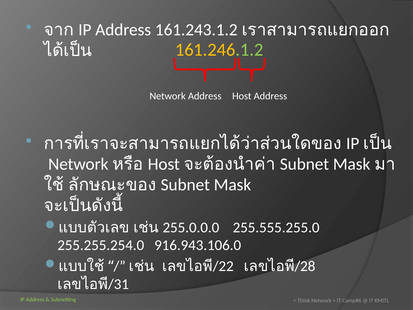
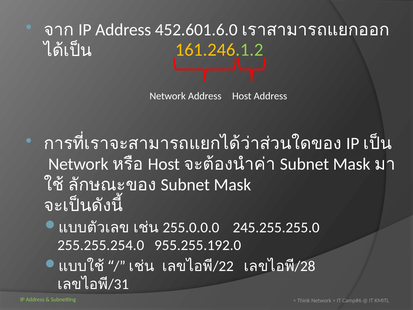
161.243.1.2: 161.243.1.2 -> 452.601.6.0 (196, 30)
255.555.255.0: 255.555.255.0 -> 245.255.255.0 (276, 227)
916.943.106.0: 916.943.106.0 -> 955.255.192.0 (198, 245)
